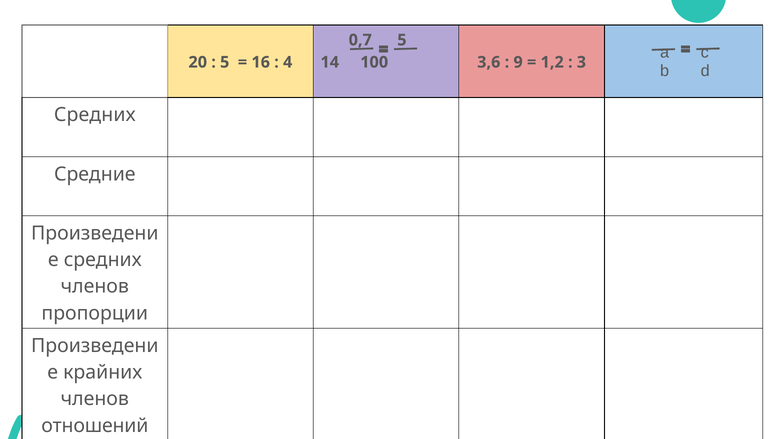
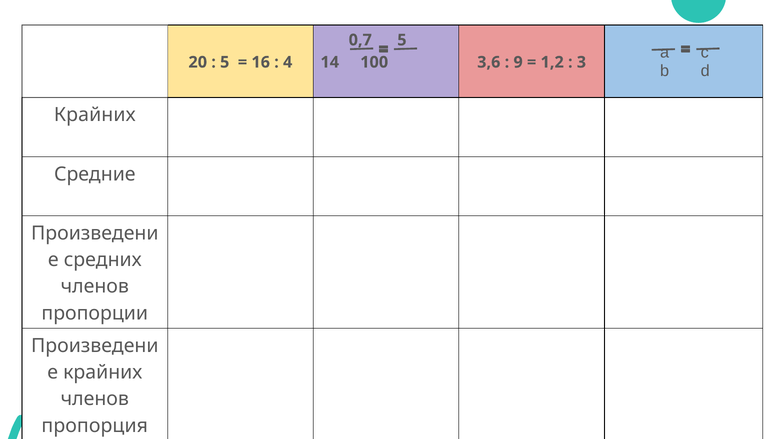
Средних: Средних -> Крайних (95, 115)
отношений: отношений -> пропорция (95, 425)
